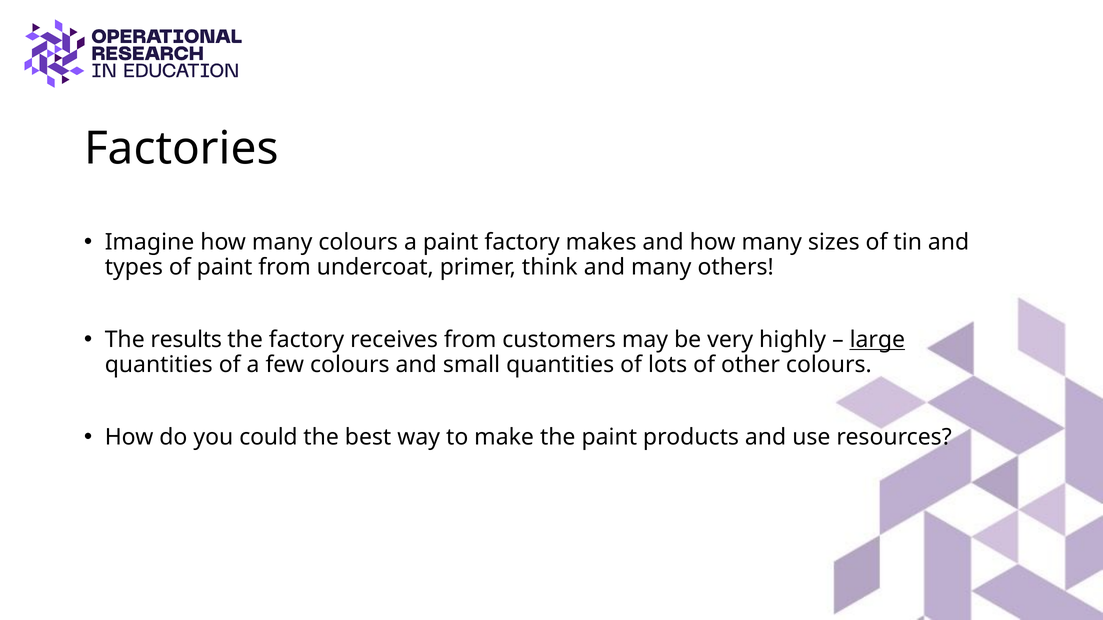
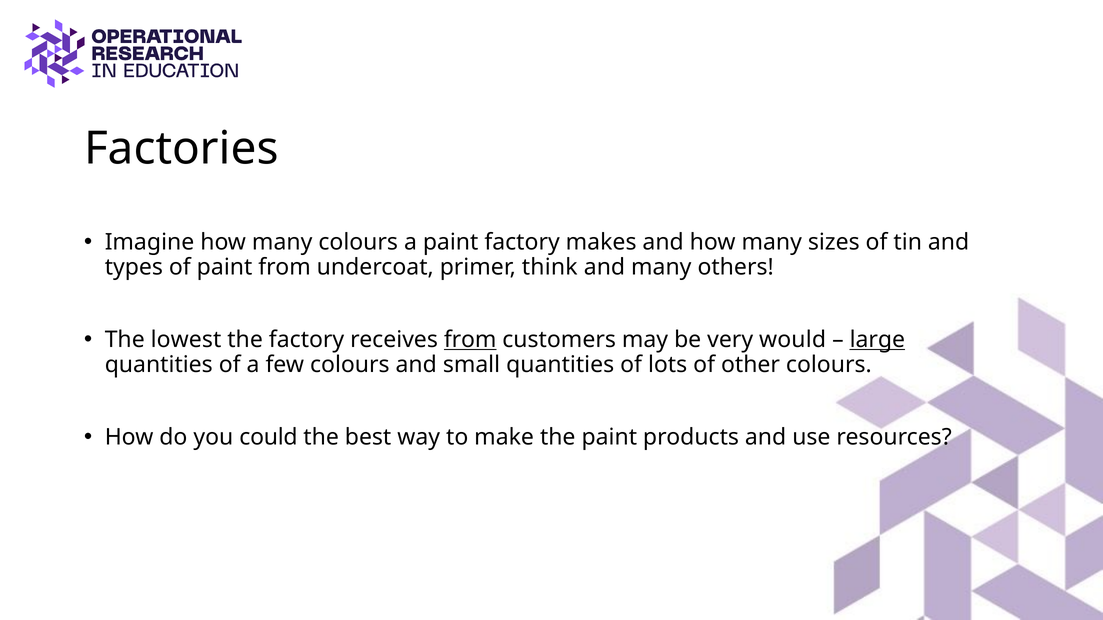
results: results -> lowest (186, 340)
from underline: none -> present (470, 340)
highly: highly -> would (793, 340)
